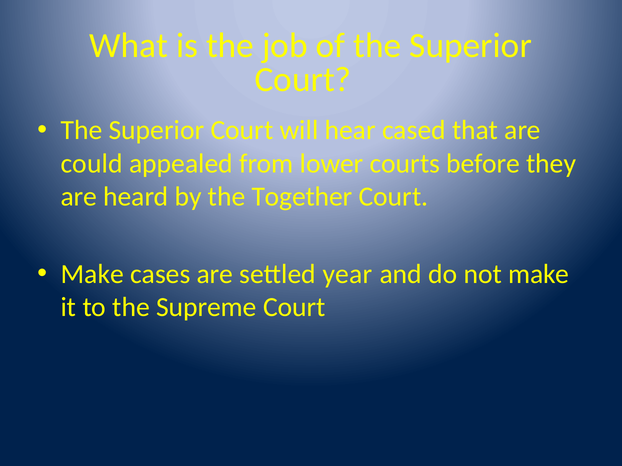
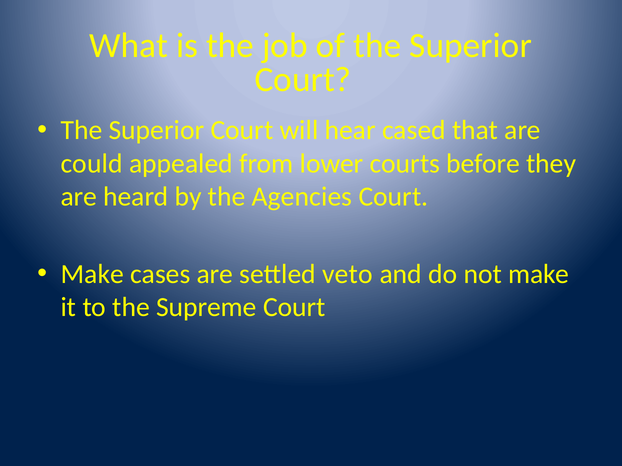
Together: Together -> Agencies (302, 197)
year: year -> veto (348, 274)
